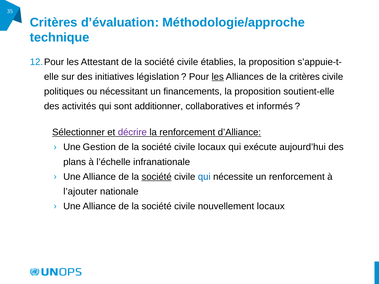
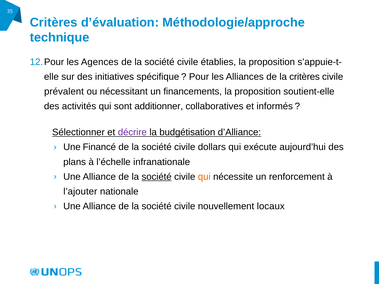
Attestant: Attestant -> Agences (100, 62)
législation: législation -> spécifique (158, 77)
les underline: present -> none (218, 77)
politiques: politiques -> prévalent (64, 92)
la renforcement: renforcement -> budgétisation (187, 132)
Gestion: Gestion -> Financé (99, 147)
civile locaux: locaux -> dollars (212, 147)
qui colour: blue -> orange (204, 177)
